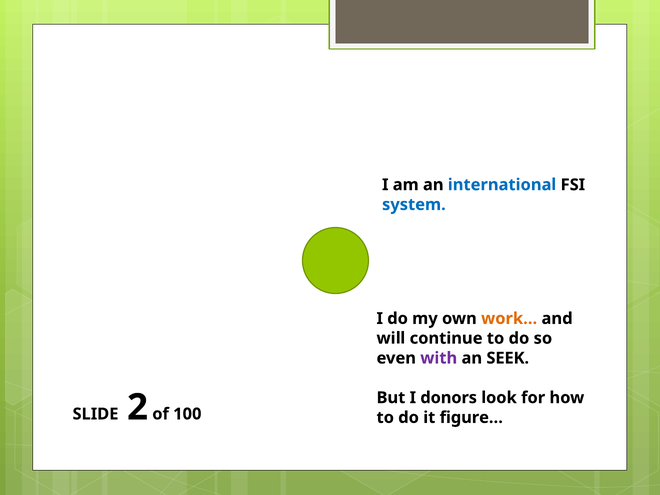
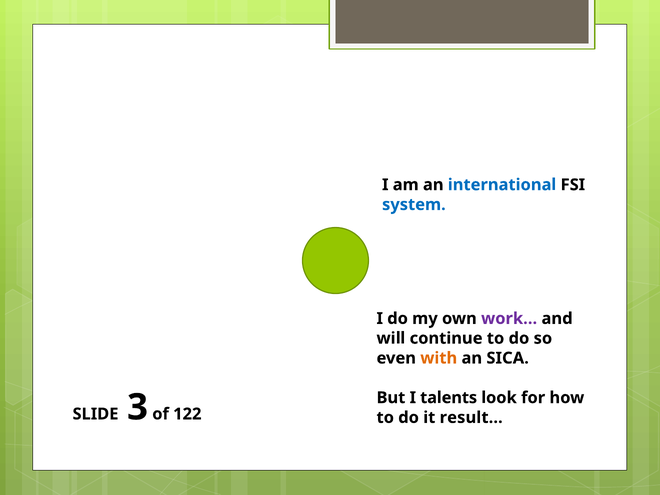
work… colour: orange -> purple (509, 319)
with colour: purple -> orange (439, 358)
SEEK: SEEK -> SICA (508, 358)
donors: donors -> talents (449, 398)
2: 2 -> 3 (138, 407)
100: 100 -> 122 (187, 414)
figure…: figure… -> result… (471, 418)
